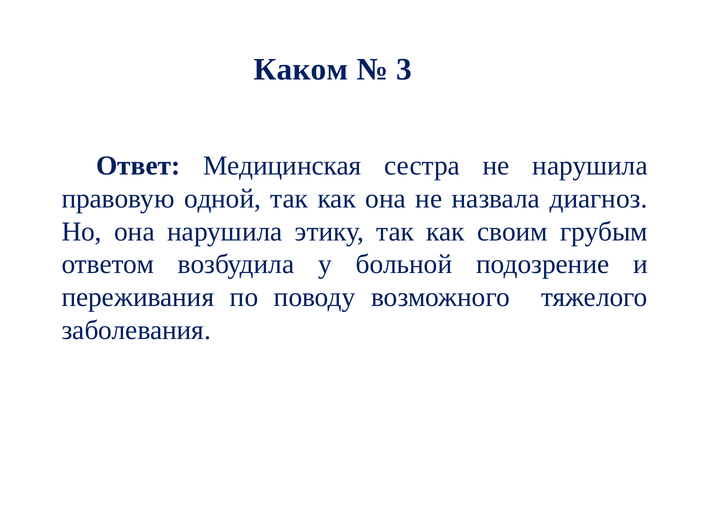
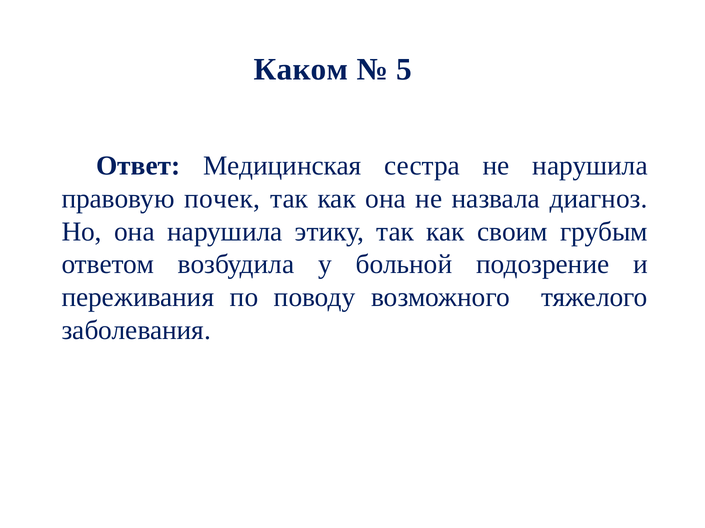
3: 3 -> 5 (404, 69)
одной: одной -> почек (222, 199)
